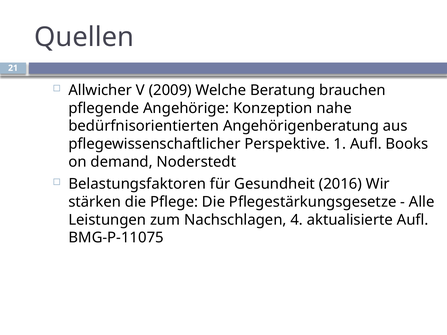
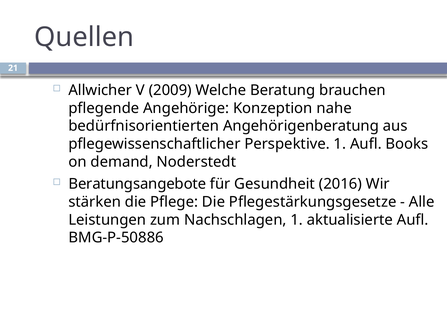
Belastungsfaktoren: Belastungsfaktoren -> Beratungsangebote (137, 184)
Nachschlagen 4: 4 -> 1 (297, 220)
BMG-P-11075: BMG-P-11075 -> BMG-P-50886 (116, 238)
